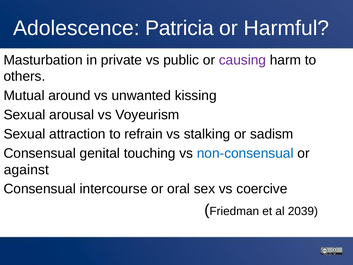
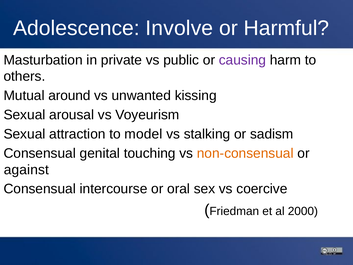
Patricia: Patricia -> Involve (179, 28)
refrain: refrain -> model (143, 134)
non-consensual colour: blue -> orange (245, 153)
2039: 2039 -> 2000 (303, 211)
